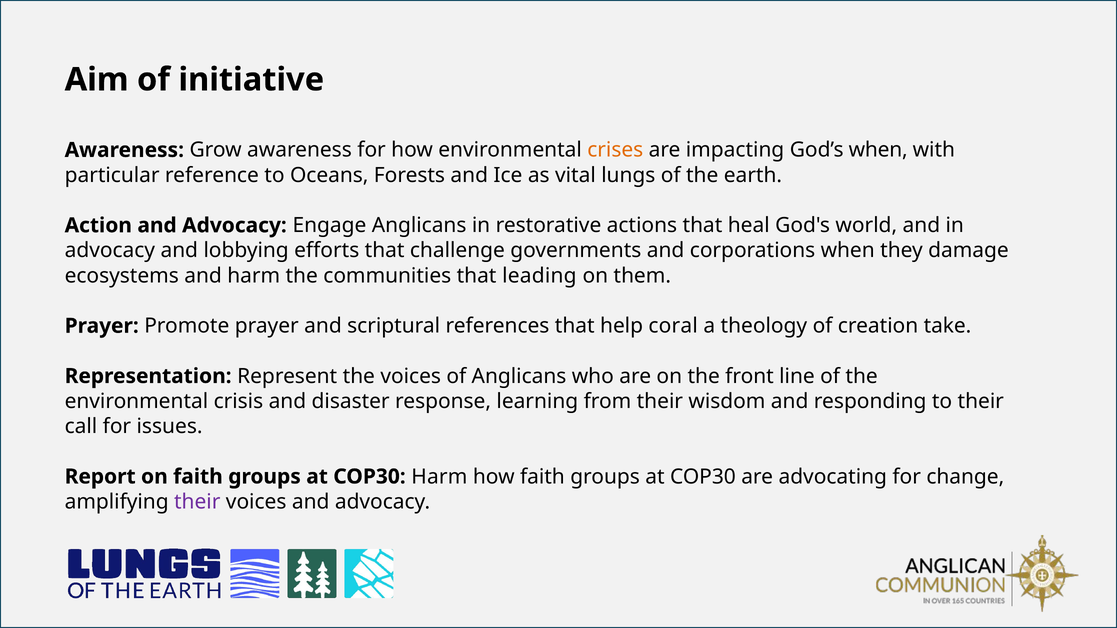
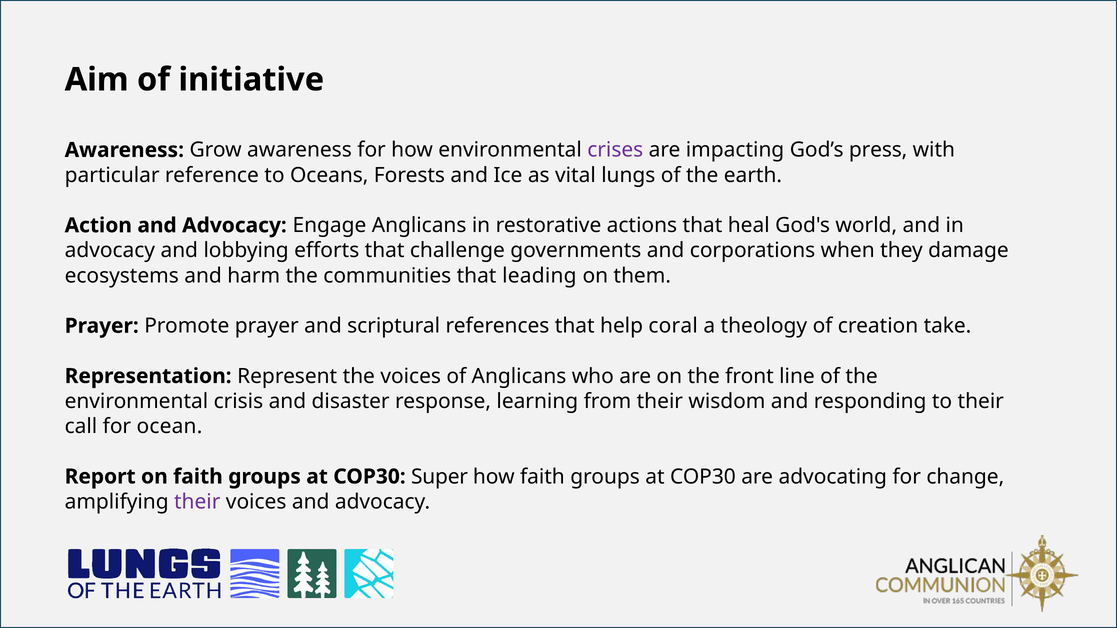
crises colour: orange -> purple (615, 150)
God’s when: when -> press (878, 150)
issues: issues -> ocean (169, 427)
COP30 Harm: Harm -> Super (440, 477)
